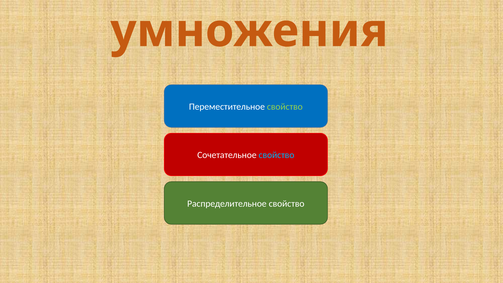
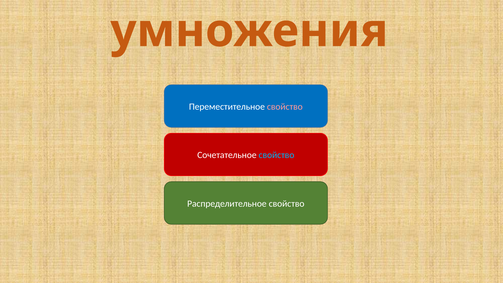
свойство colour: light green -> pink (285, 107)
